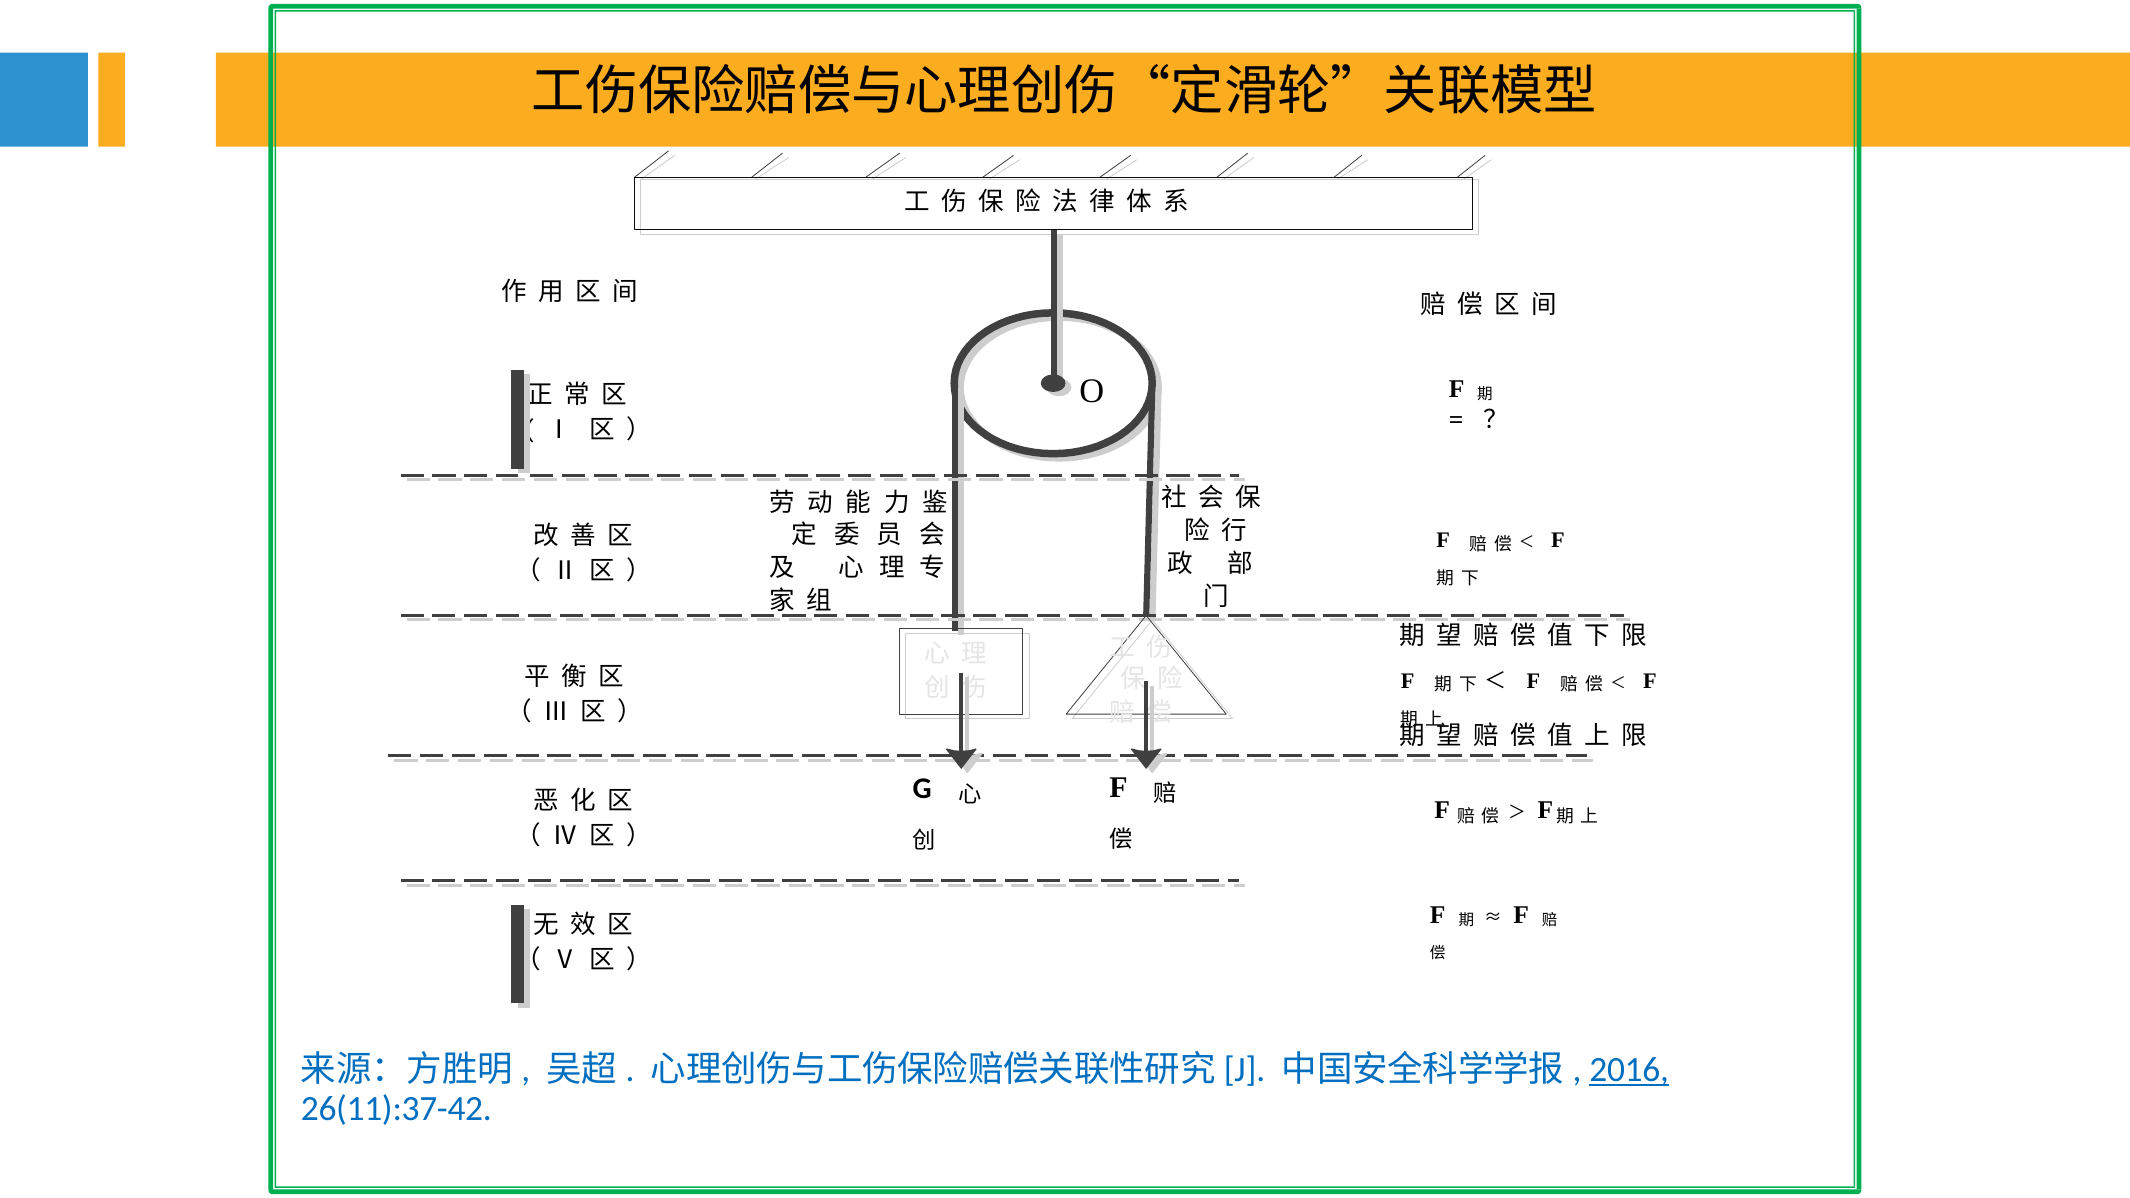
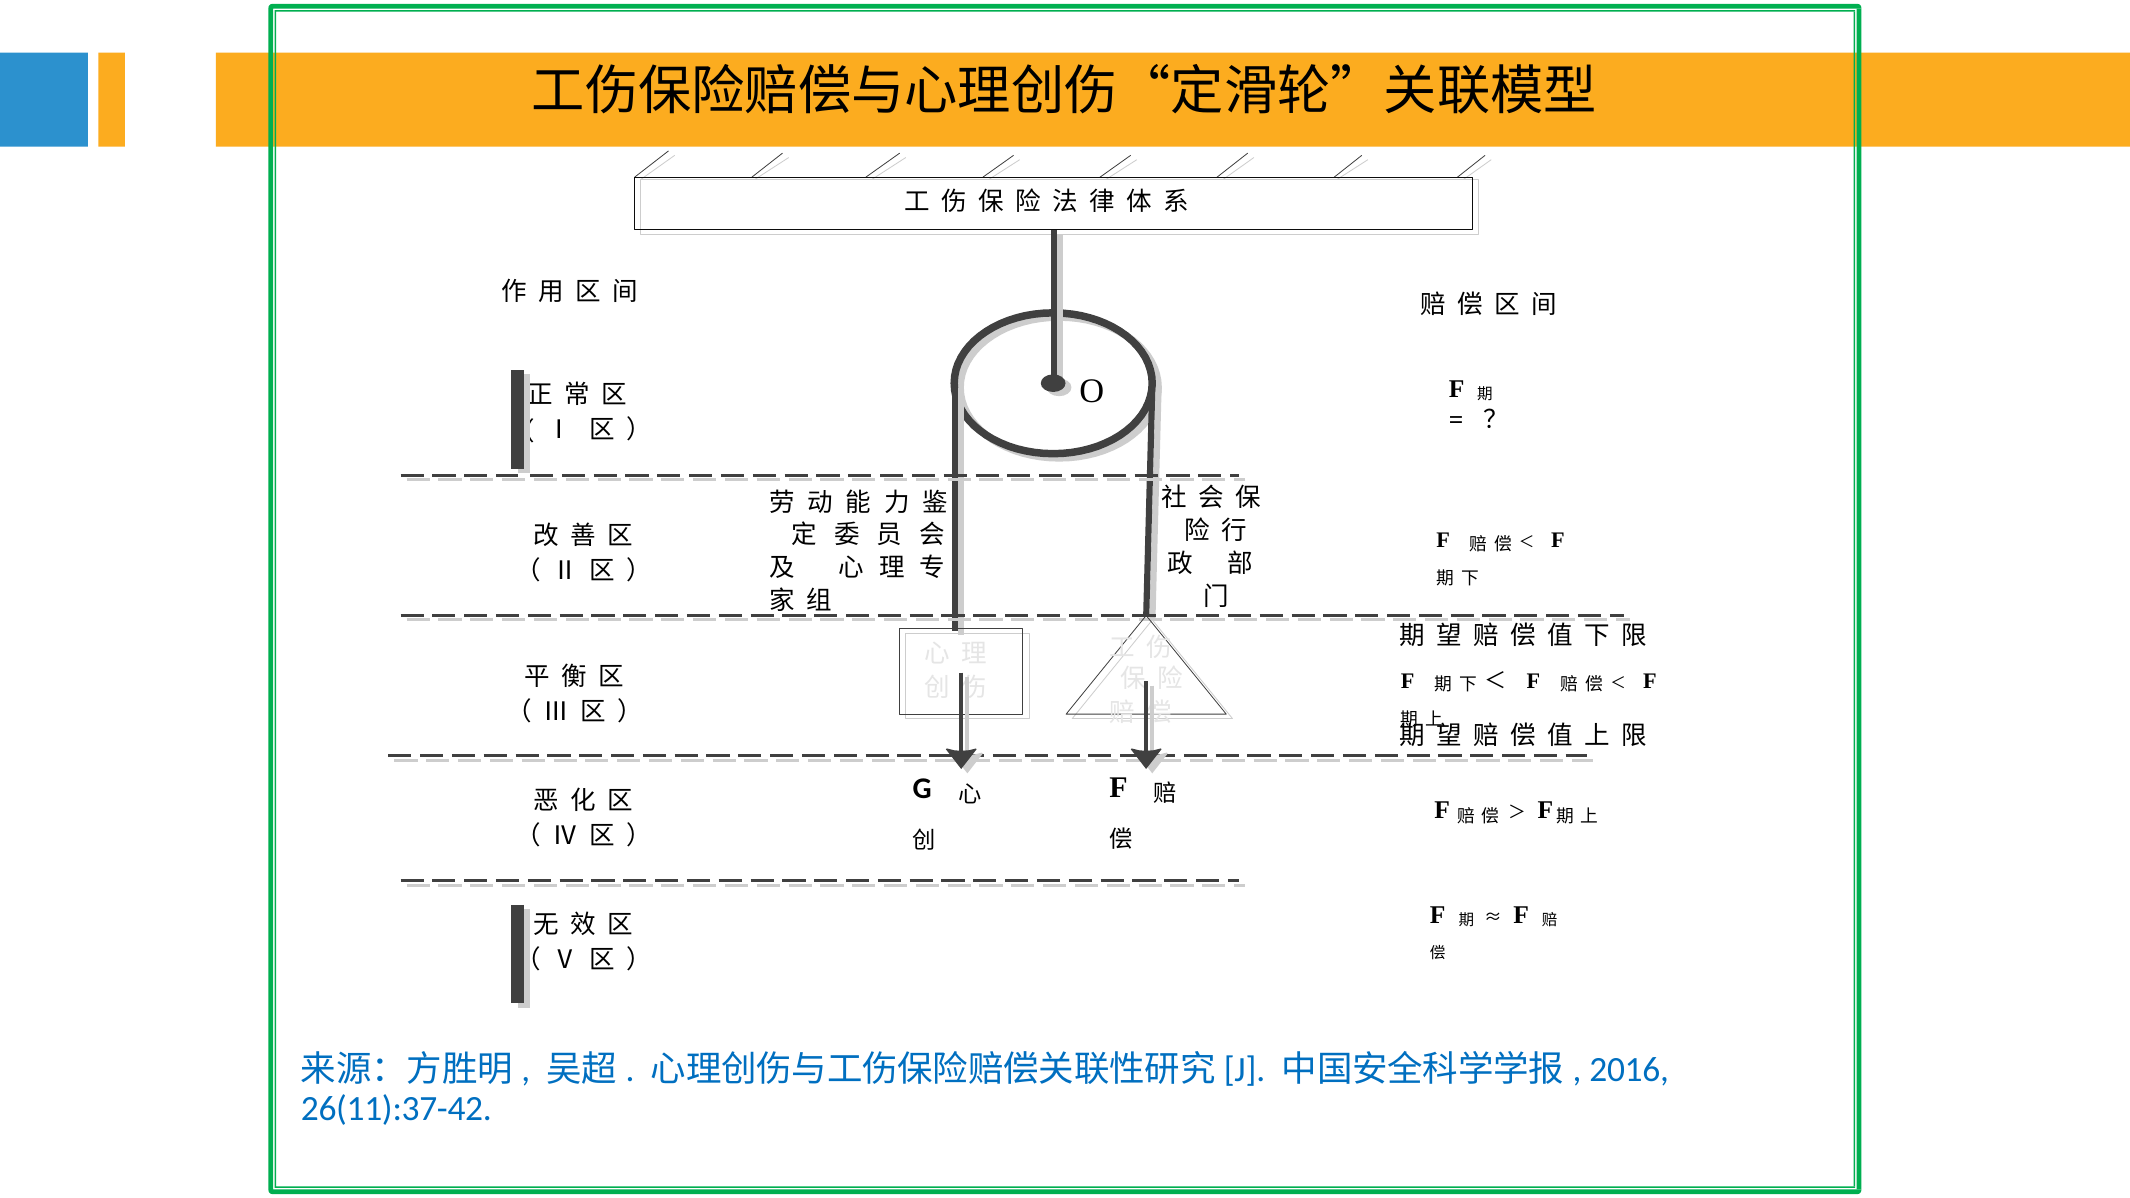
2016 underline: present -> none (1629, 1070)
